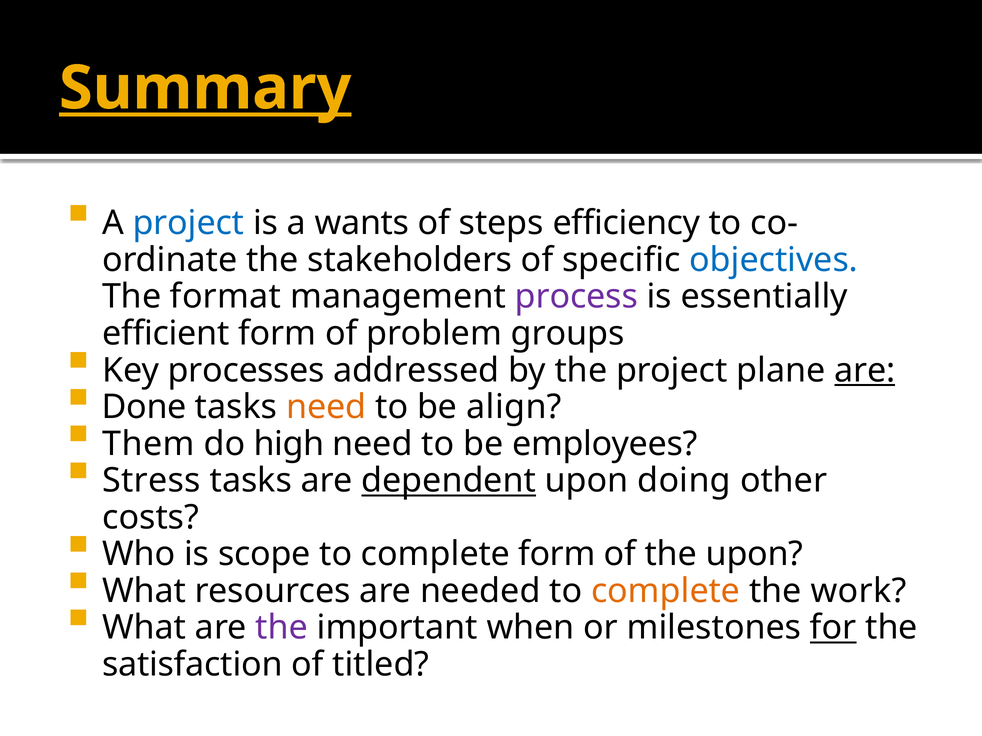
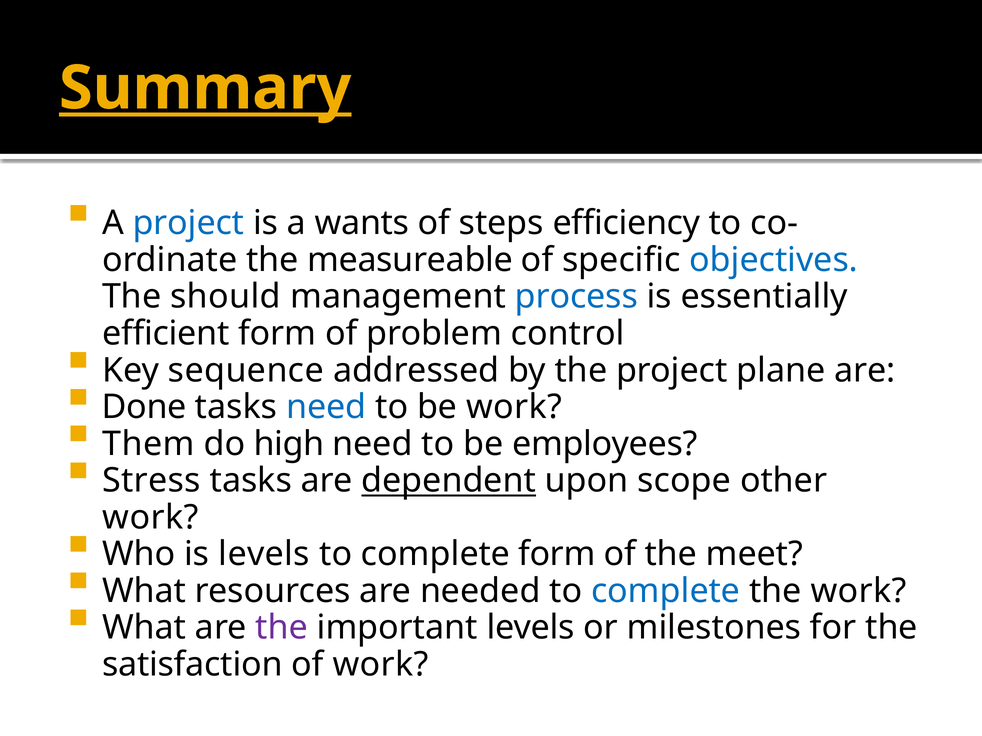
stakeholders: stakeholders -> measureable (410, 260)
format: format -> should (226, 297)
process colour: purple -> blue (576, 297)
groups: groups -> control (568, 334)
processes: processes -> sequence (246, 371)
are underline: present -> none (865, 371)
need colour: orange -> blue (326, 407)
be align: align -> work (514, 407)
doing: doing -> scope (684, 481)
costs: costs -> work (150, 518)
is scope: scope -> levels (264, 555)
the upon: upon -> meet (754, 555)
complete colour: orange -> blue (666, 591)
important when: when -> levels (531, 628)
for underline: present -> none (833, 628)
of titled: titled -> work (381, 665)
